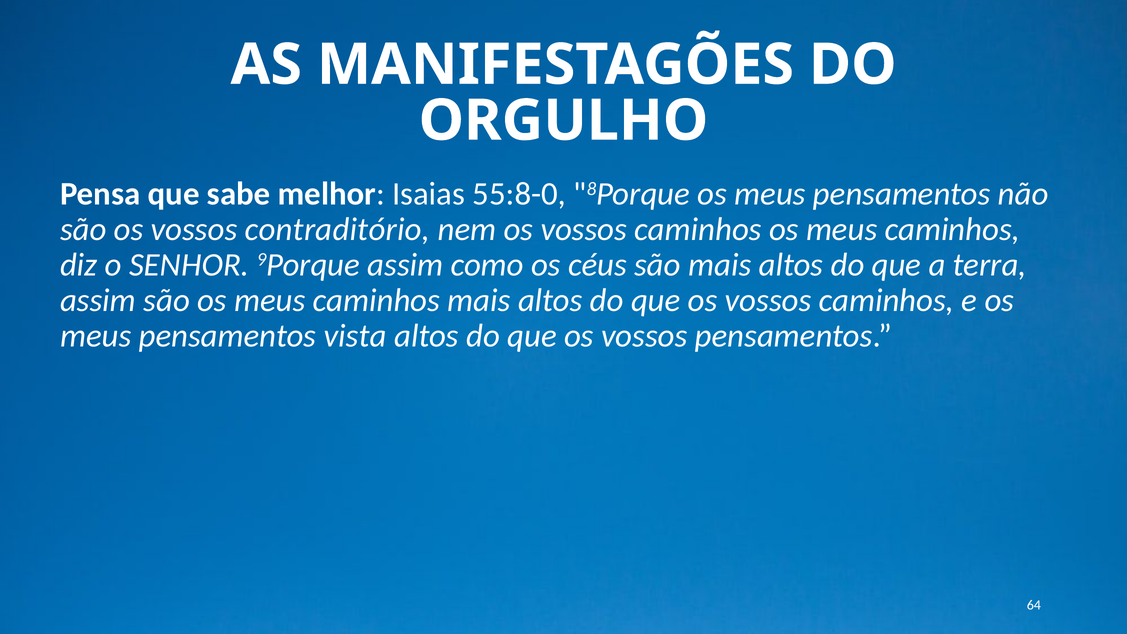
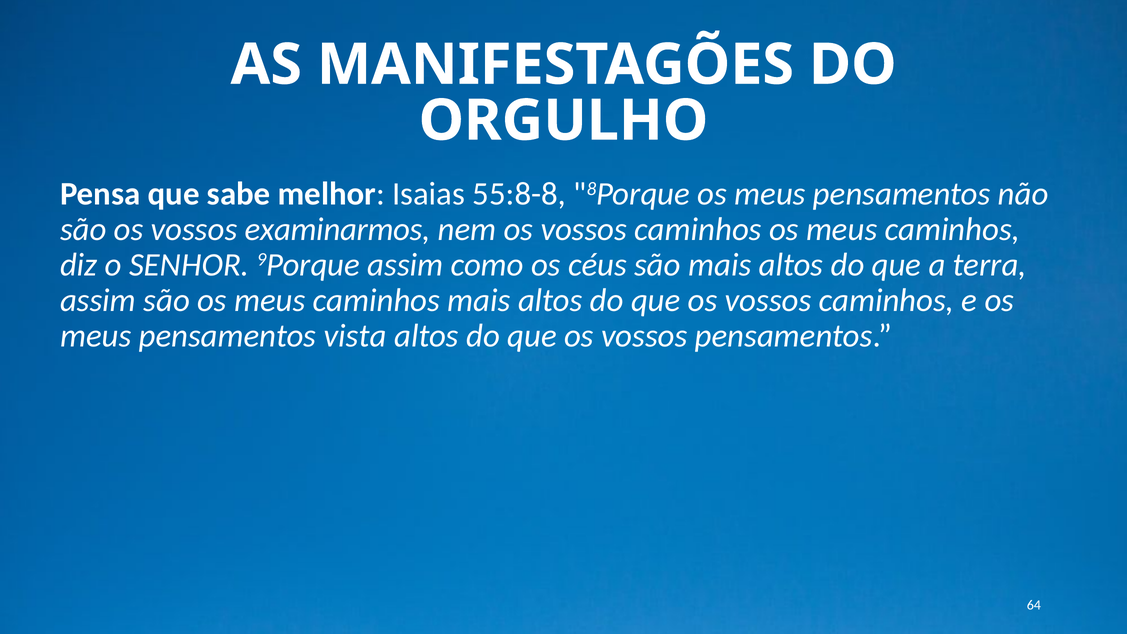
55:8-0: 55:8-0 -> 55:8-8 (519, 194)
contraditório: contraditório -> examinarmos (338, 229)
